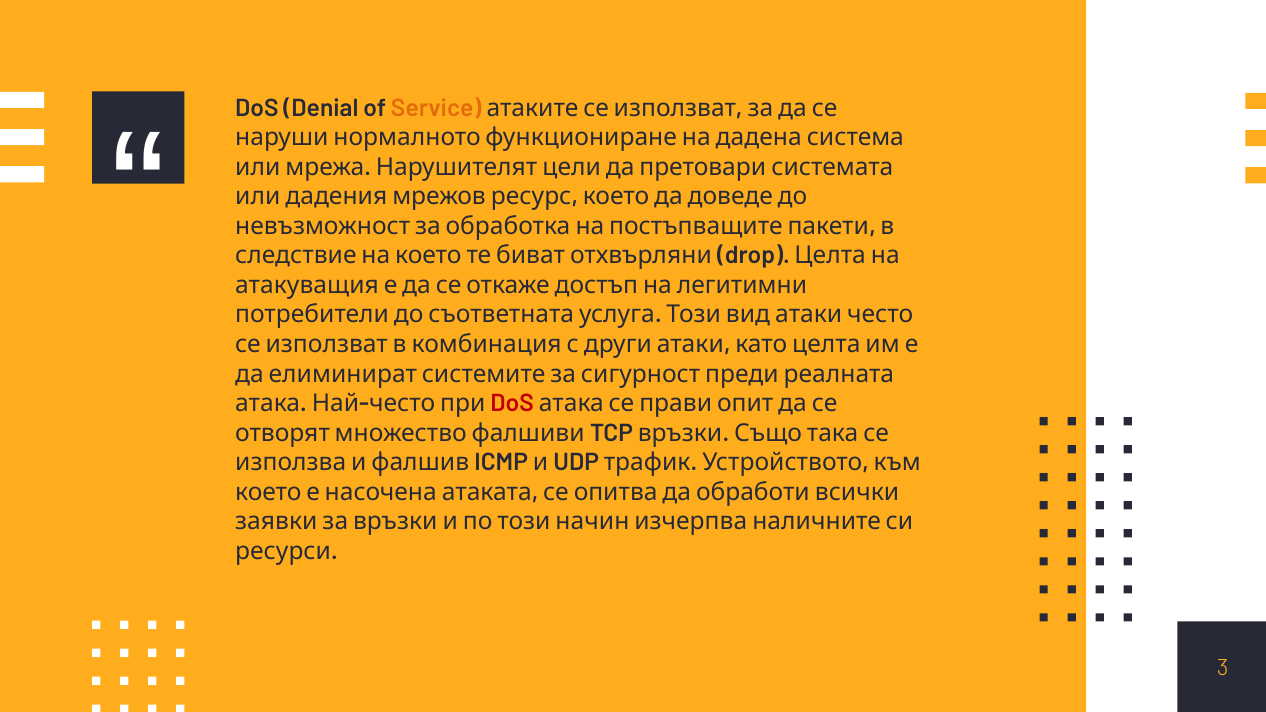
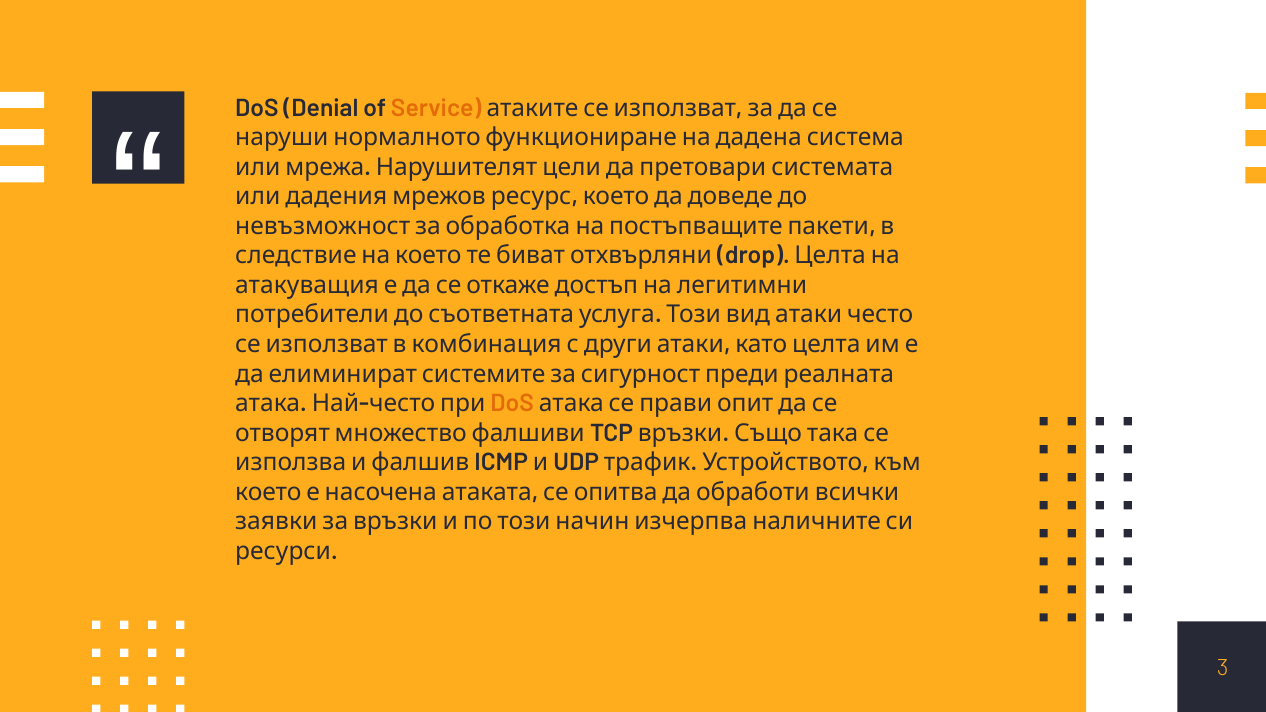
DoS colour: red -> orange (512, 404)
